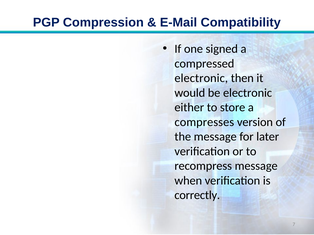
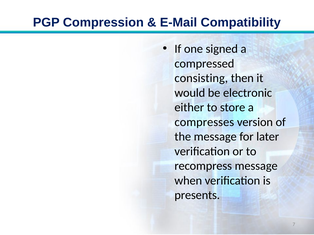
electronic: electronic -> consisting (201, 78)
correctly: correctly -> presents (197, 196)
